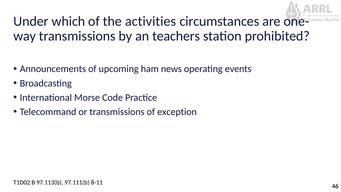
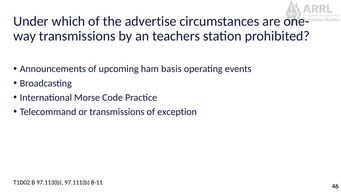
activities: activities -> advertise (151, 21)
news: news -> basis (171, 69)
